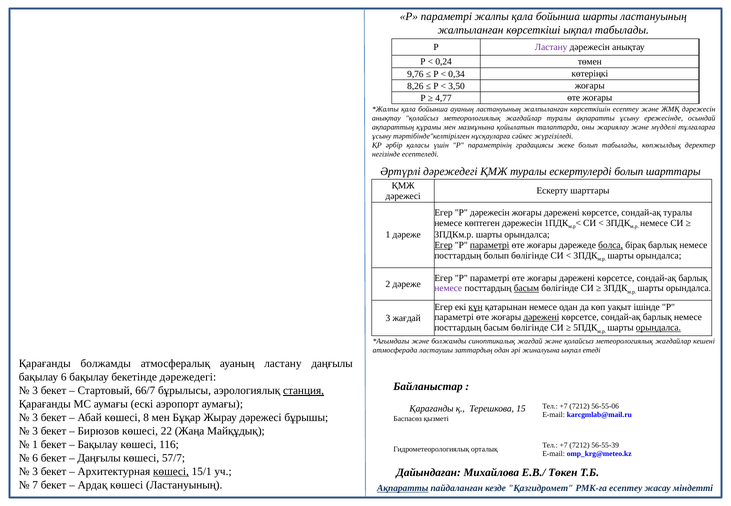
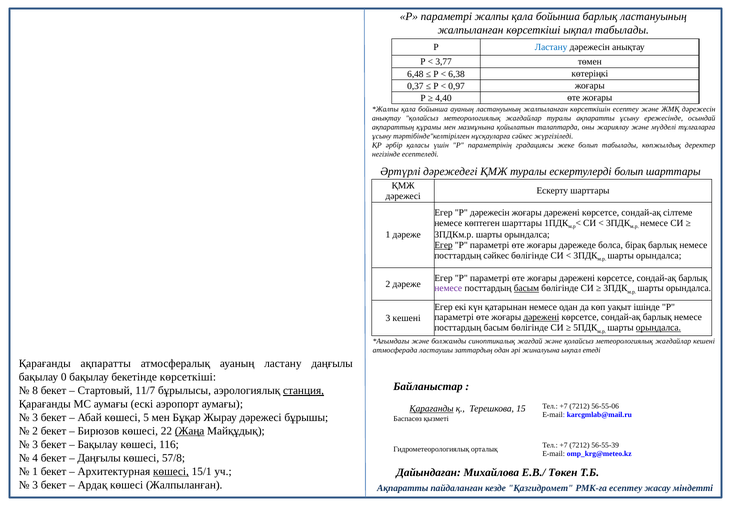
бойынша шарты: шарты -> барлық (600, 17)
Ластану colour: purple -> blue (551, 47)
0,24: 0,24 -> 3,77 (444, 62)
9,76: 9,76 -> 6,48 (415, 74)
0,34: 0,34 -> 6,38 (457, 74)
8,26: 8,26 -> 0,37 (415, 86)
3,50: 3,50 -> 0,97 (457, 86)
4,77: 4,77 -> 4,40 (443, 98)
сондай-ақ туралы: туралы -> сілтеме (678, 213)
көптеген дәрежесін: дәрежесін -> шарттары (522, 223)
параметрі underline: present -> none (490, 245)
болса underline: present -> none (611, 245)
посттардың болып: болып -> сәйкес (496, 255)
күн underline: present -> none (476, 307)
3 жағдай: жағдай -> кешені (407, 318)
Қарағанды болжамды: болжамды -> ақпаратты (106, 364)
бақылау 6: 6 -> 0 (64, 377)
бекетінде дәрежедегі: дәрежедегі -> көрсеткіші (188, 377)
3: 3 -> 8 (35, 391)
66/7: 66/7 -> 11/7 (145, 391)
Қарағанды underline: none -> present (432, 409)
8: 8 -> 5 (146, 418)
3: 3 -> 2 (35, 431)
Жаңа underline: none -> present (190, 431)
1: 1 -> 3 (35, 445)
6: 6 -> 4 (35, 458)
57/7: 57/7 -> 57/8 (174, 458)
3: 3 -> 1 (35, 472)
7: 7 -> 3 (35, 485)
көшесі Ластануының: Ластануының -> Жалпыланған (184, 485)
Ақпаратты underline: present -> none (403, 488)
